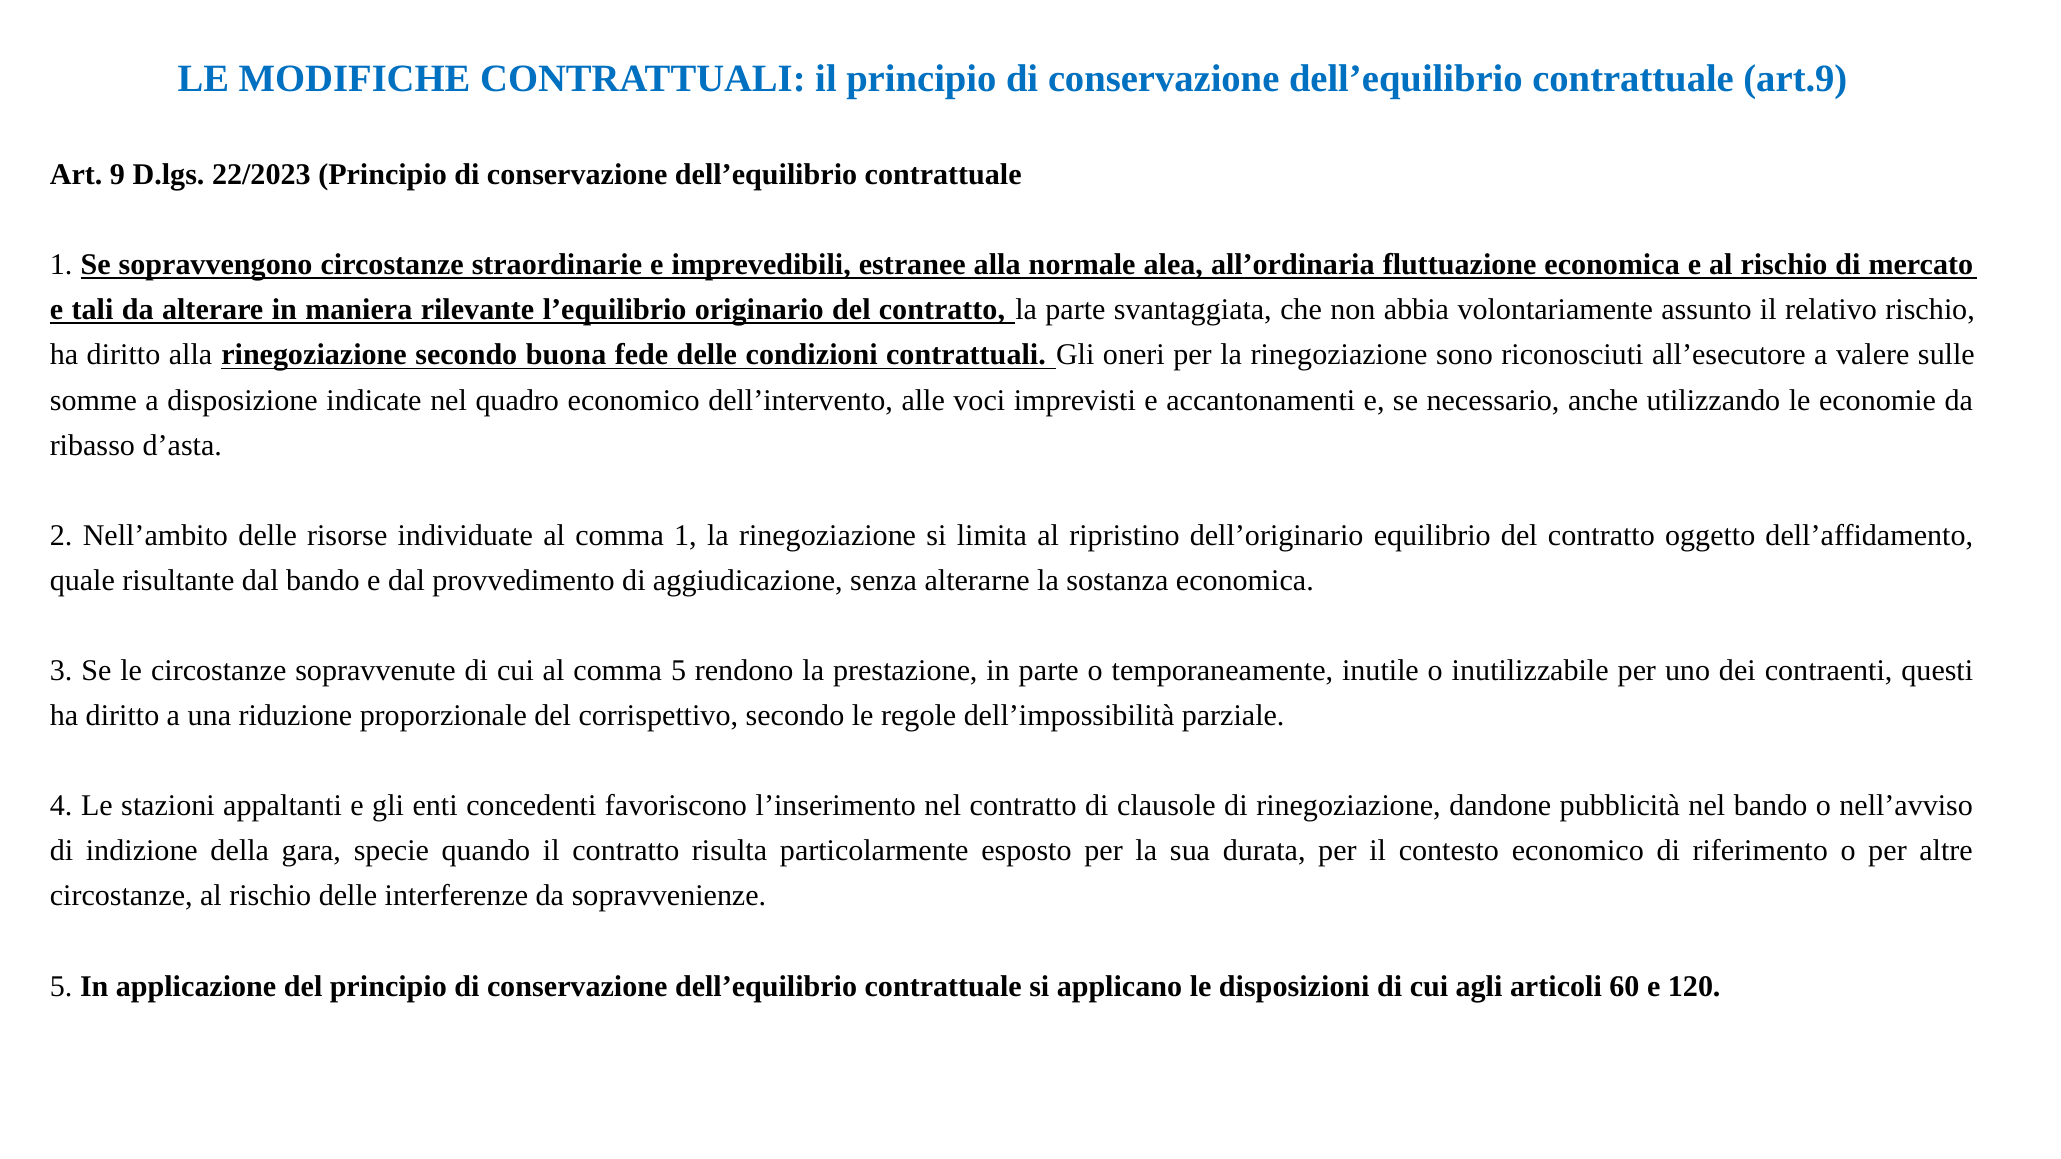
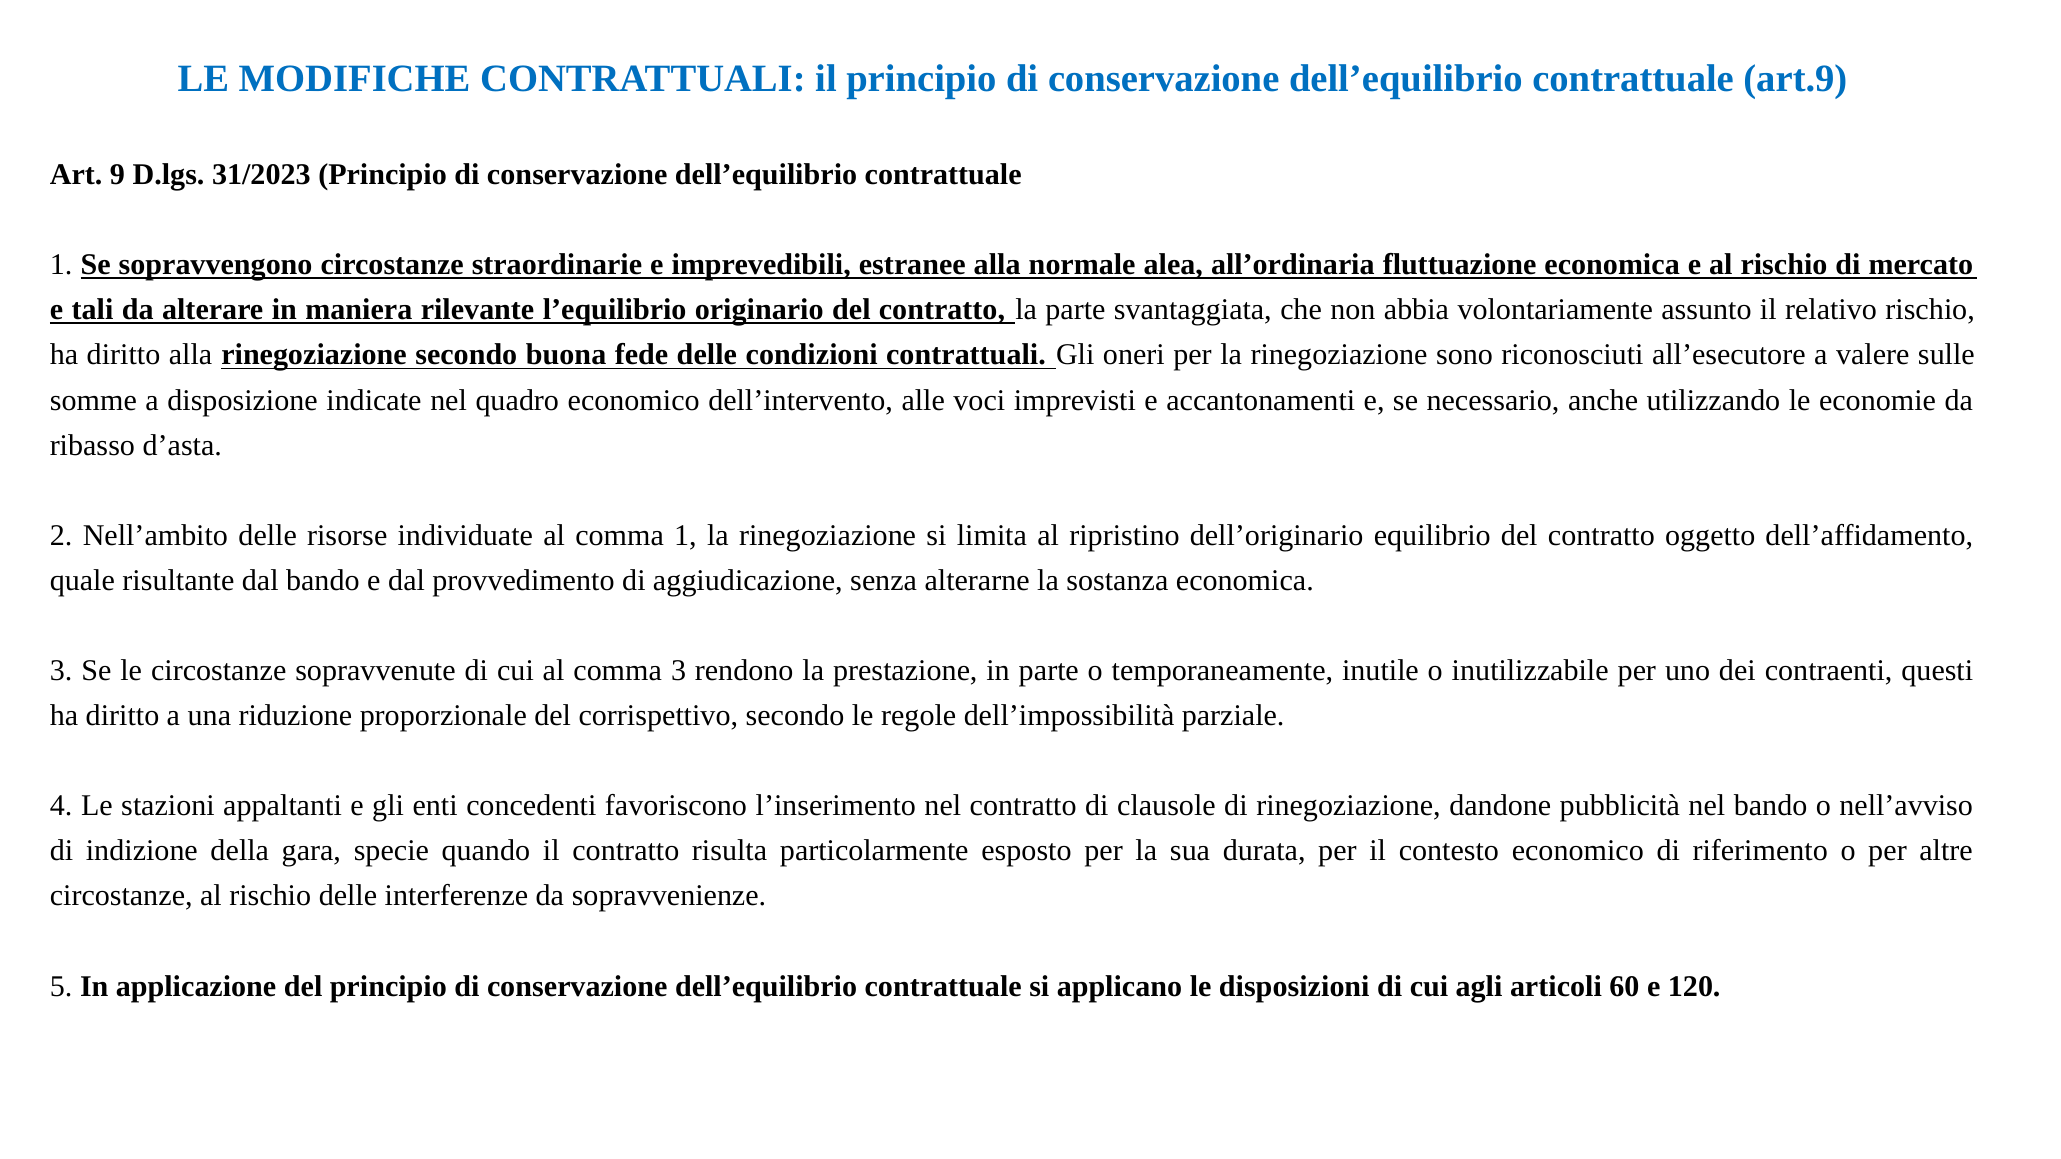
22/2023: 22/2023 -> 31/2023 (261, 175)
comma 5: 5 -> 3 (679, 671)
